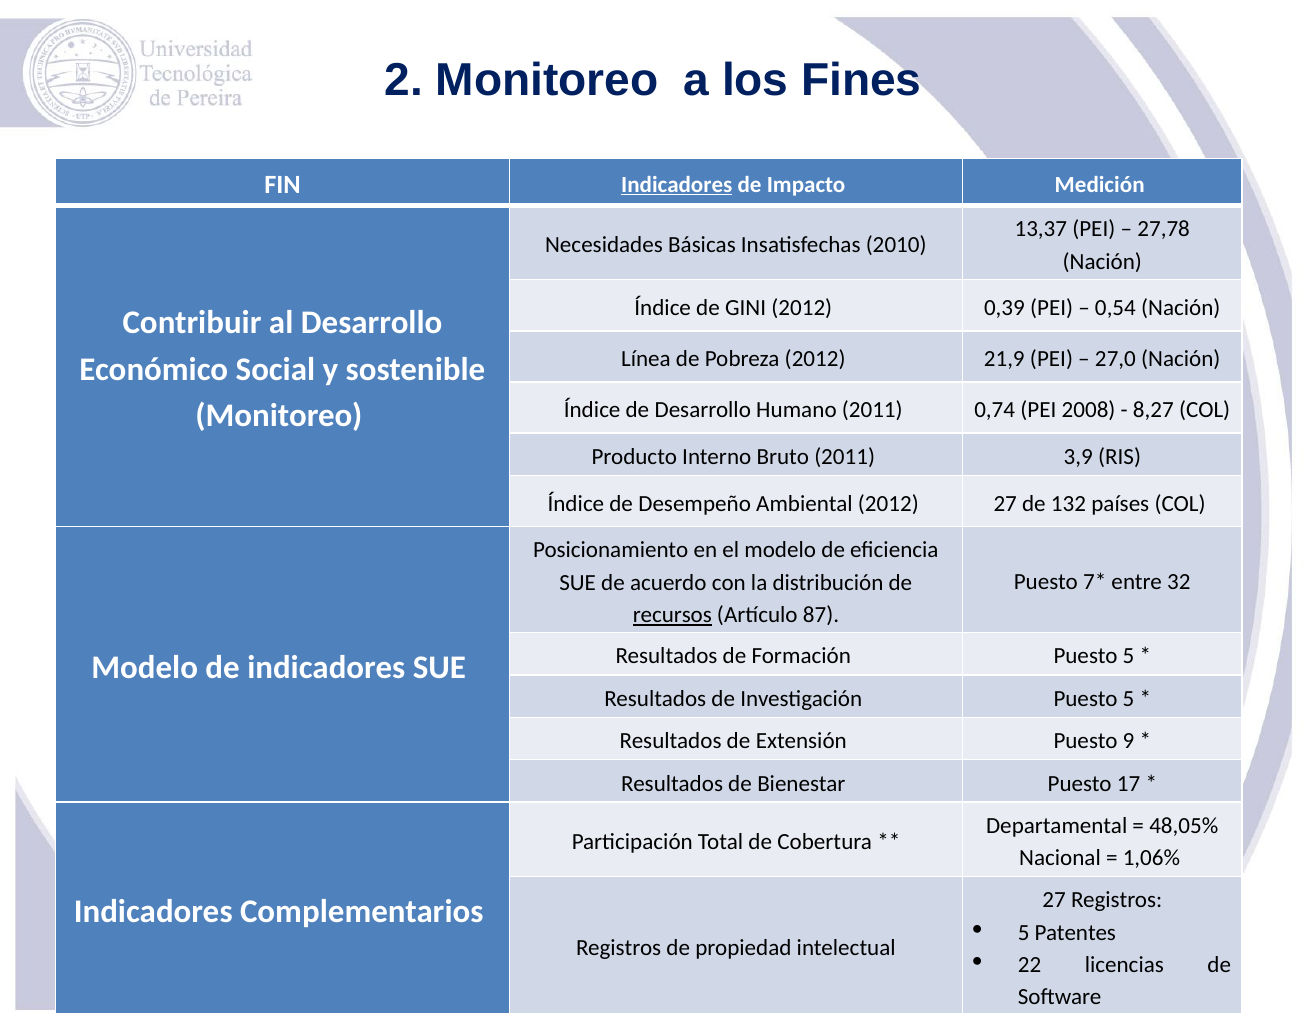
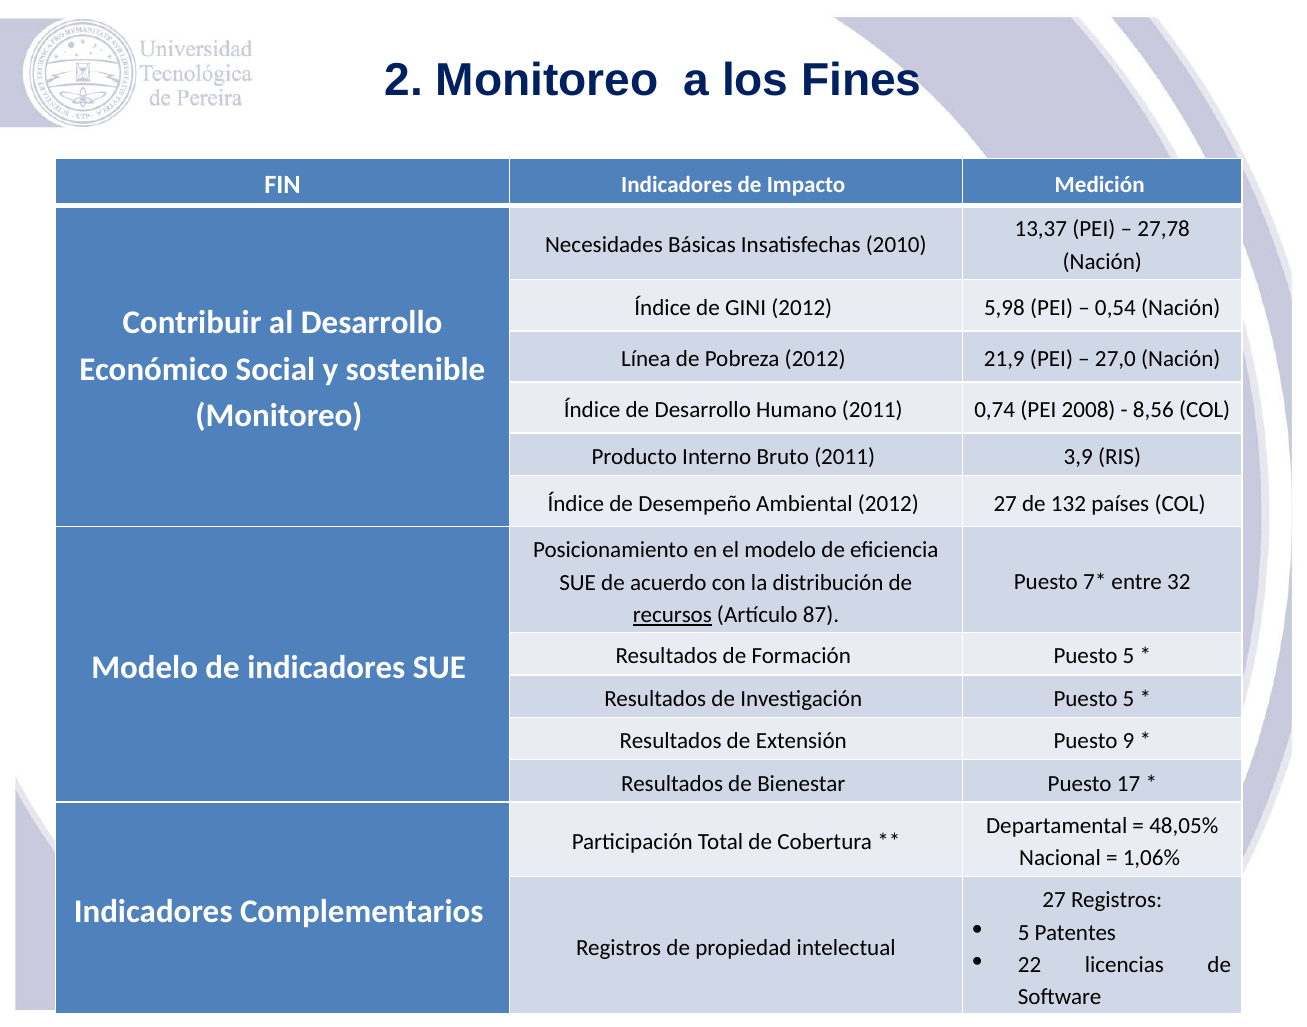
Indicadores underline: present -> none (677, 184)
0,39: 0,39 -> 5,98 (1004, 308)
8,27: 8,27 -> 8,56 (1153, 410)
